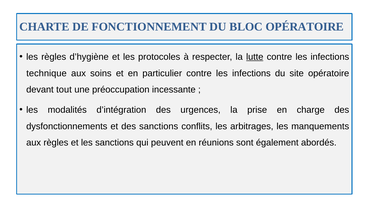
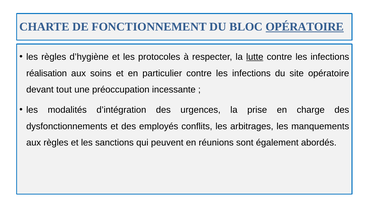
OPÉRATOIRE underline: none -> present (305, 27)
technique: technique -> réalisation (47, 73)
des sanctions: sanctions -> employés (159, 127)
